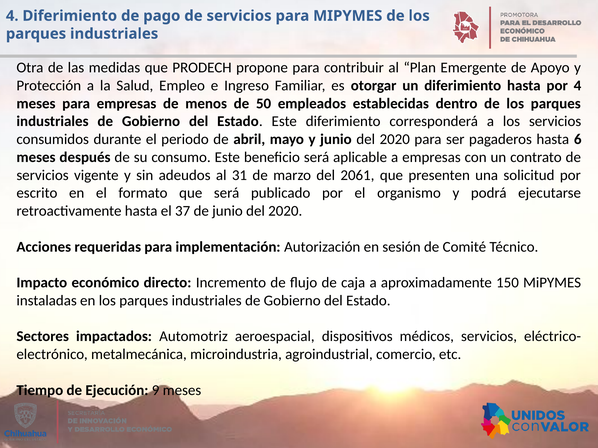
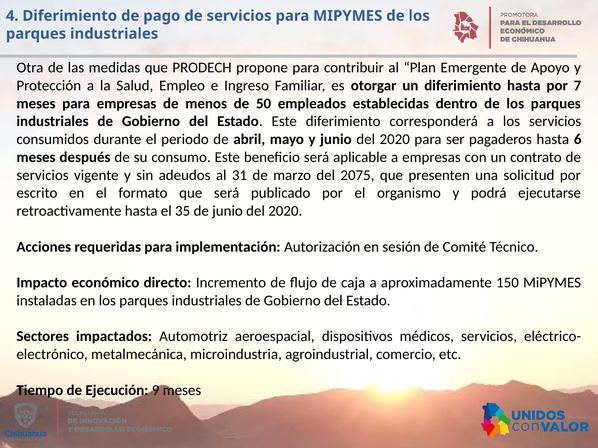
por 4: 4 -> 7 (578, 86)
2061: 2061 -> 2075 (357, 175)
37: 37 -> 35 (183, 211)
